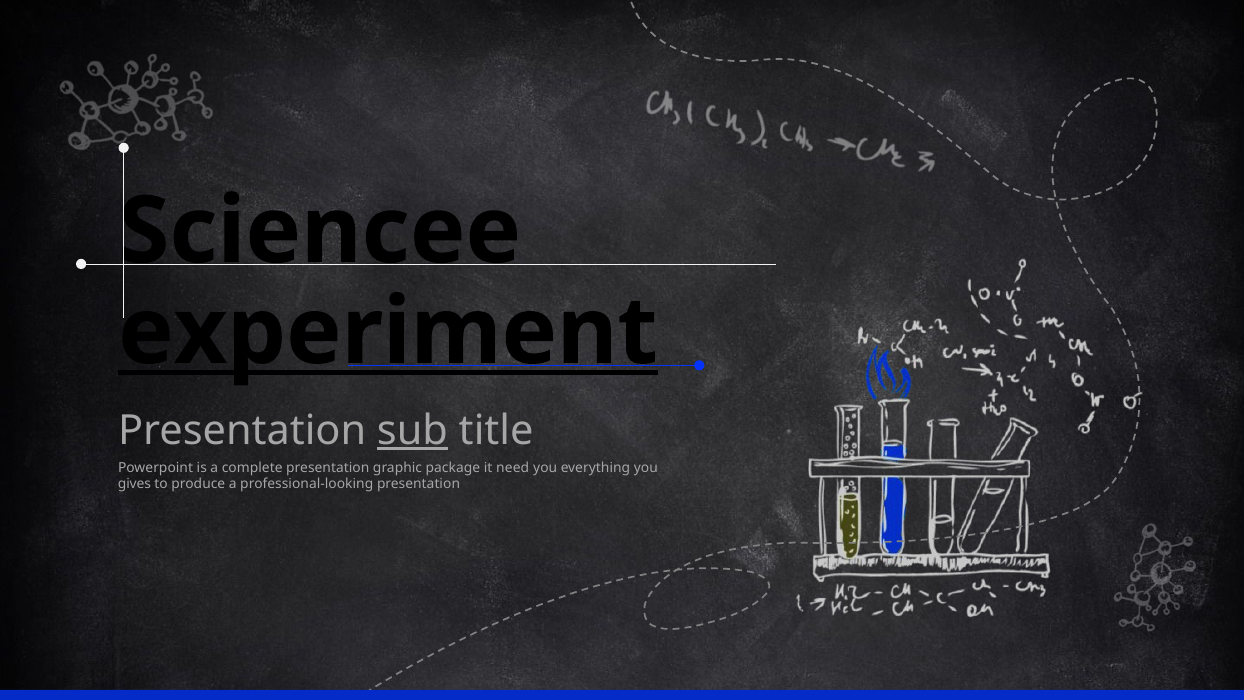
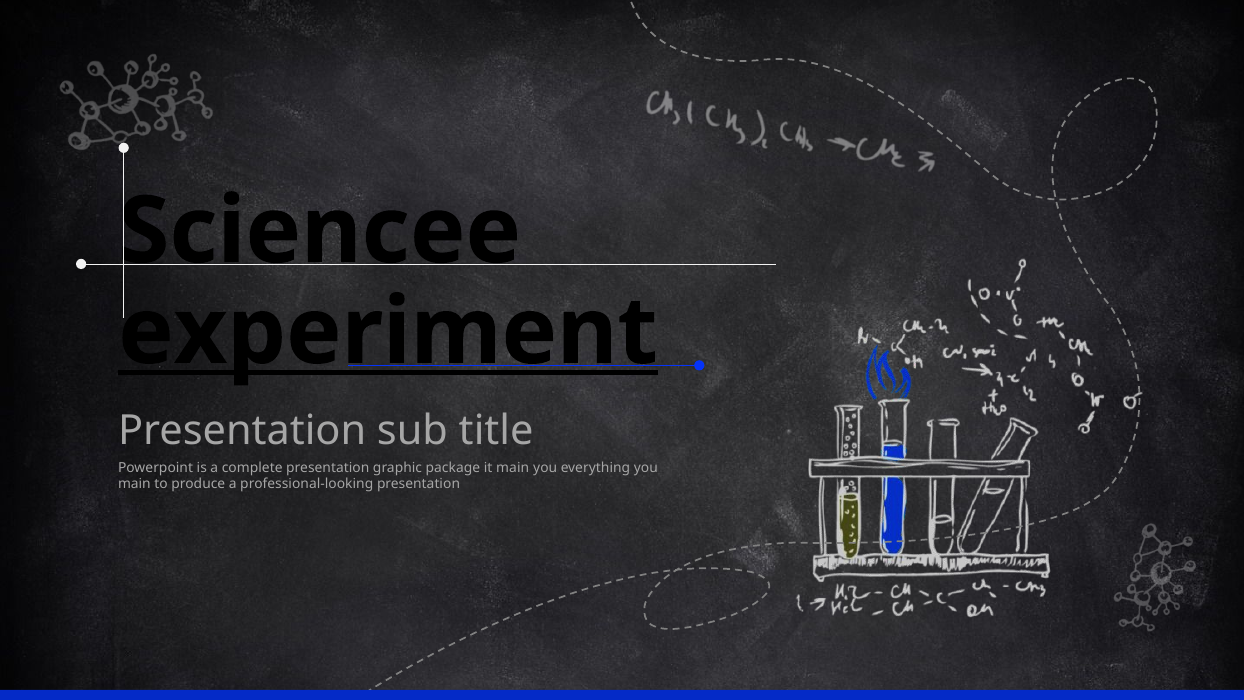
sub underline: present -> none (412, 431)
it need: need -> main (513, 467)
gives: gives -> main (134, 484)
